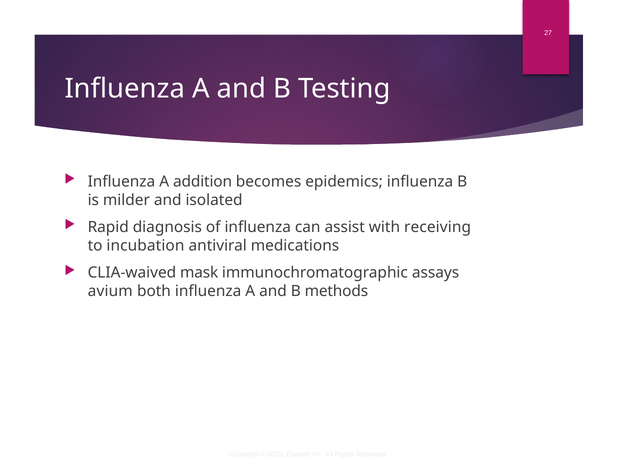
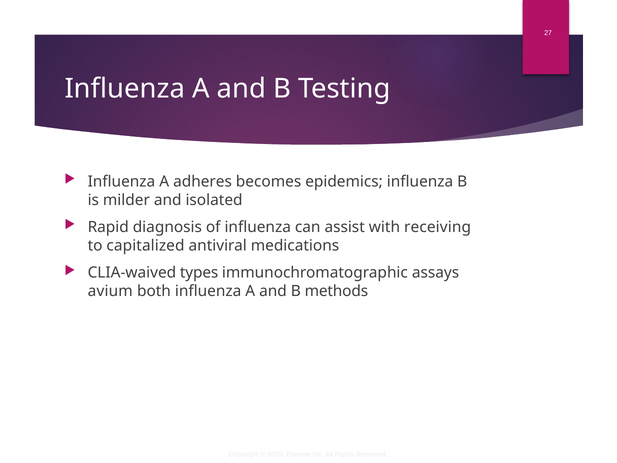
addition: addition -> adheres (203, 181)
incubation: incubation -> capitalized (145, 245)
mask: mask -> types (199, 273)
